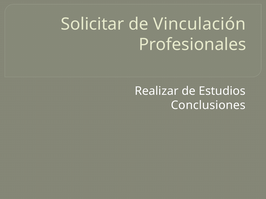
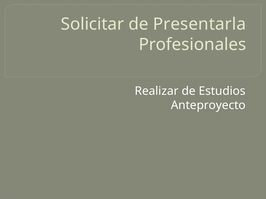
Vinculación: Vinculación -> Presentarla (199, 24)
Conclusiones: Conclusiones -> Anteproyecto (208, 105)
